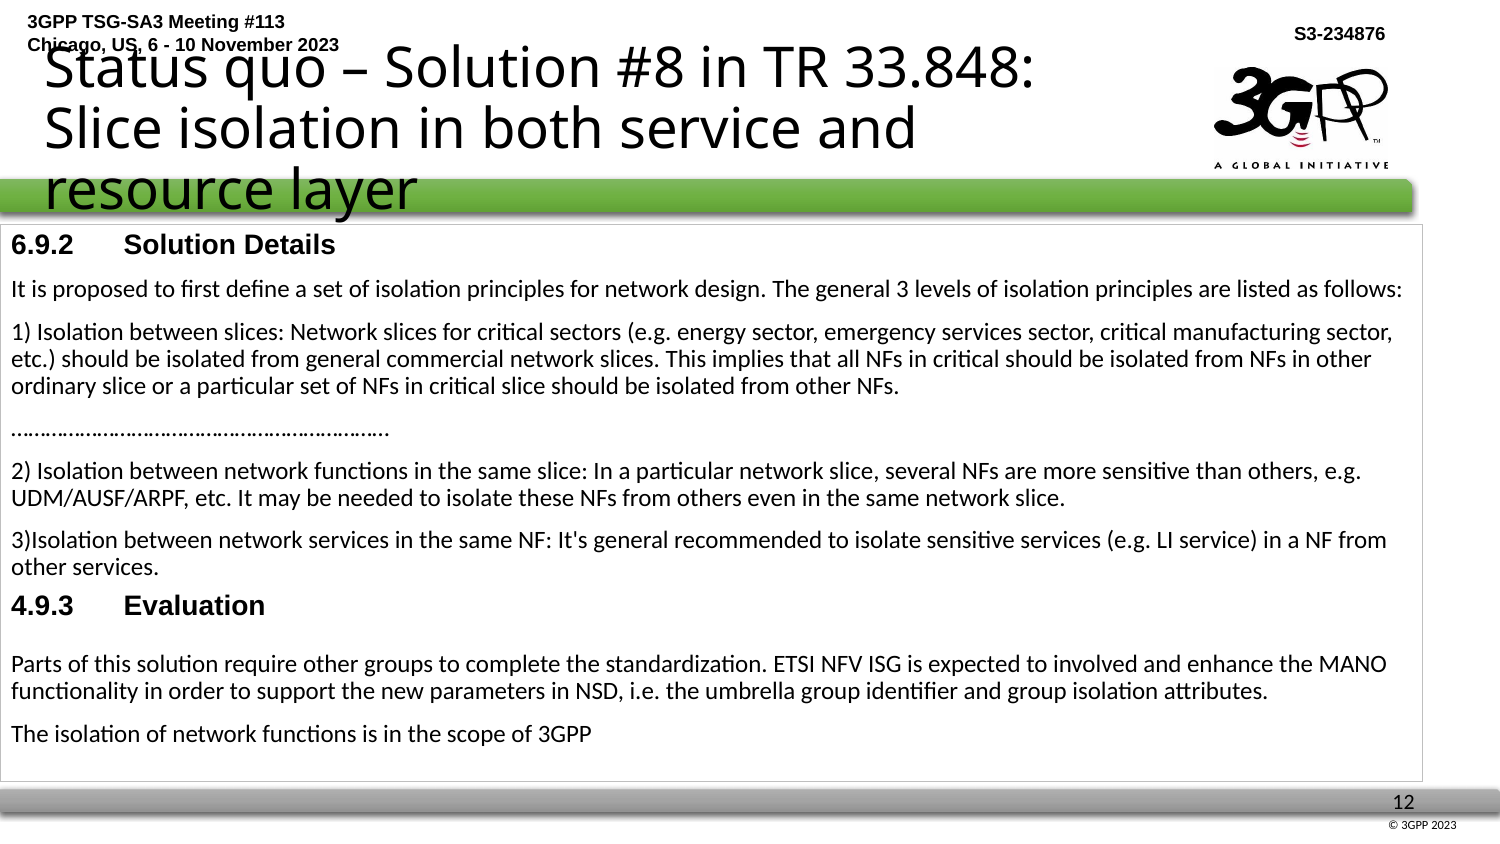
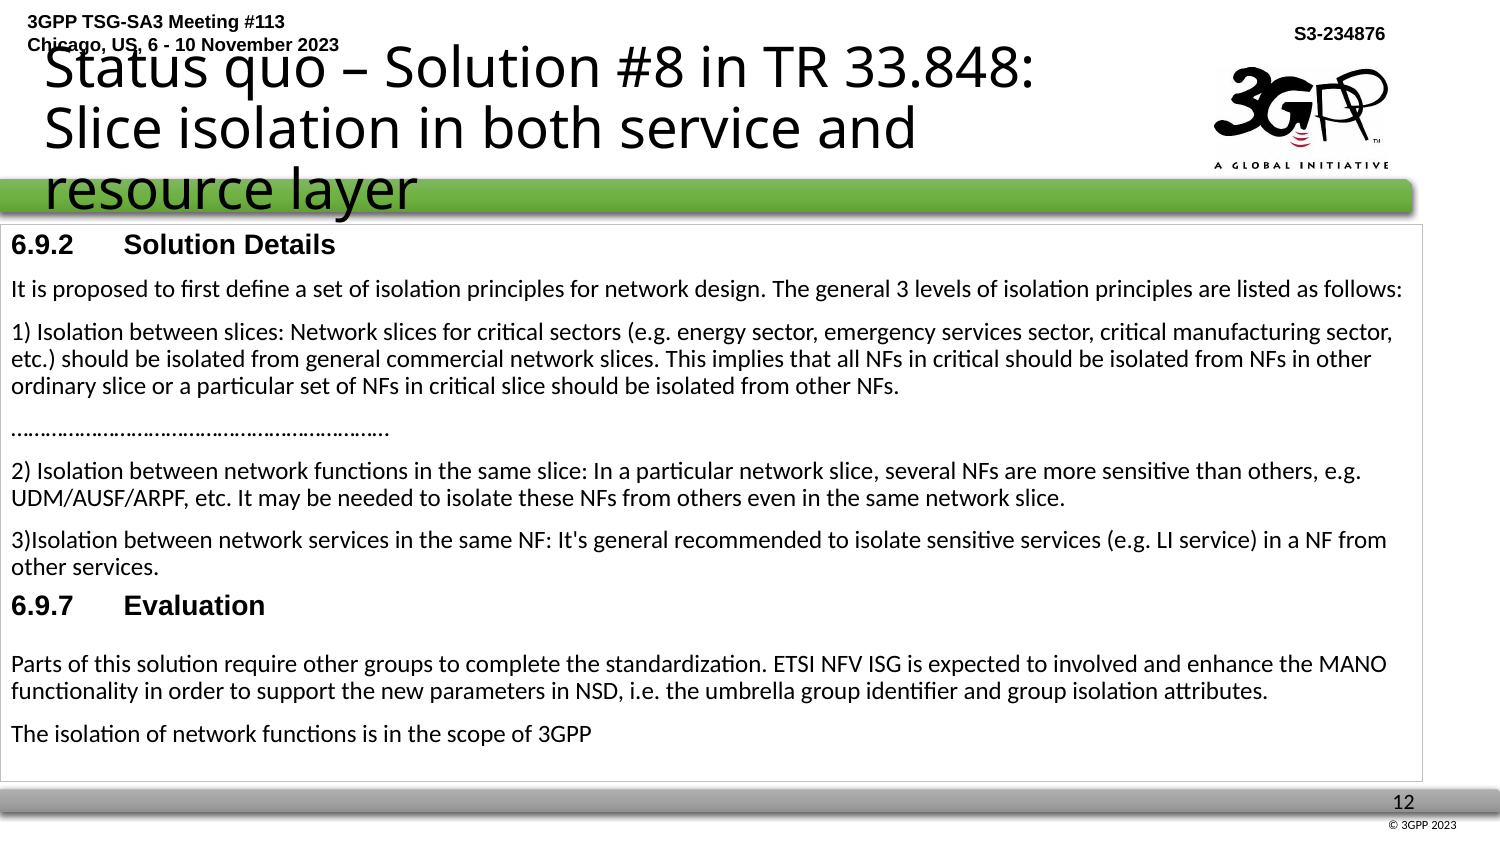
4.9.3: 4.9.3 -> 6.9.7 (42, 606)
